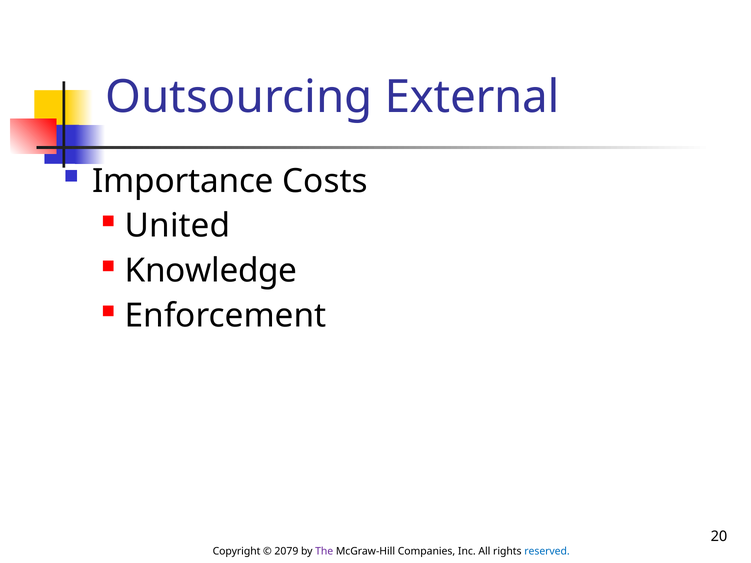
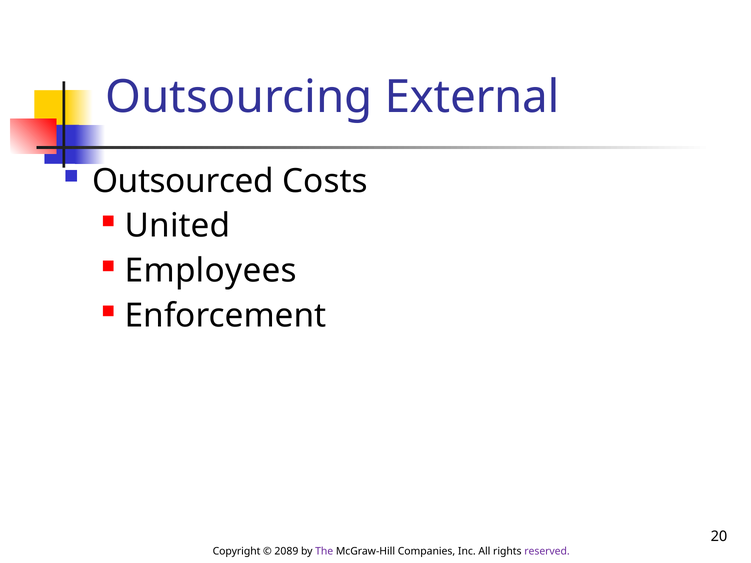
Importance: Importance -> Outsourced (183, 181)
Knowledge: Knowledge -> Employees (211, 271)
2079: 2079 -> 2089 (286, 551)
reserved colour: blue -> purple (547, 551)
